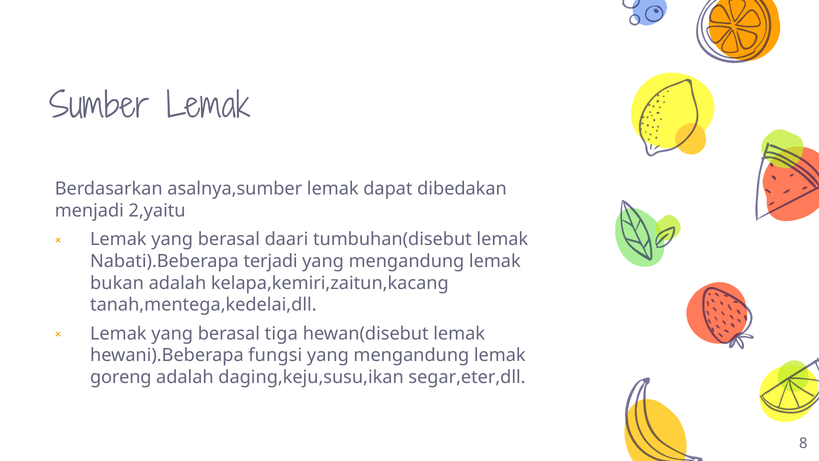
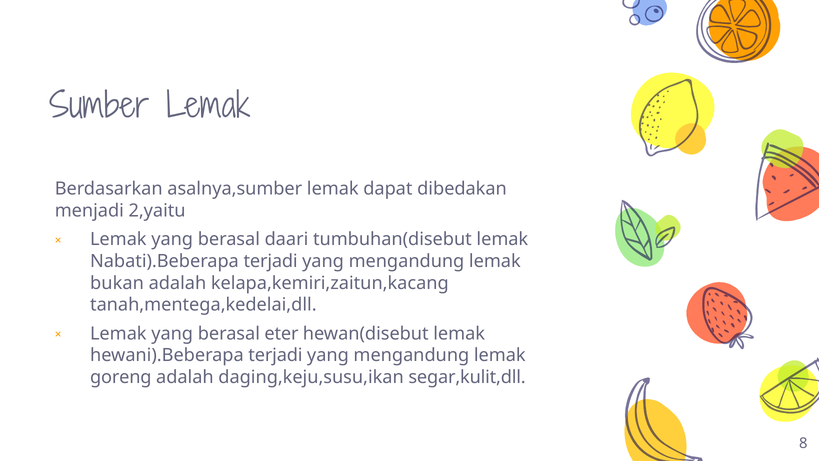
tiga: tiga -> eter (282, 333)
hewani).Beberapa fungsi: fungsi -> terjadi (275, 355)
segar,eter,dll: segar,eter,dll -> segar,kulit,dll (467, 377)
